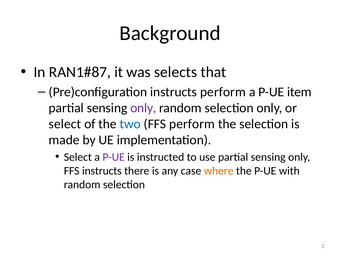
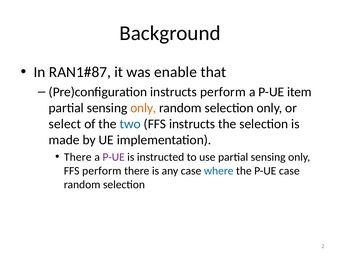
selects: selects -> enable (176, 72)
only colour: purple -> orange (143, 108)
FFS perform: perform -> instructs (192, 124)
Select: Select -> There (78, 157)
FFS instructs: instructs -> perform (102, 171)
where colour: orange -> blue (219, 171)
P-UE with: with -> case (289, 171)
